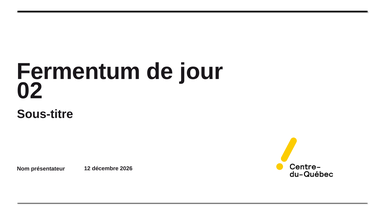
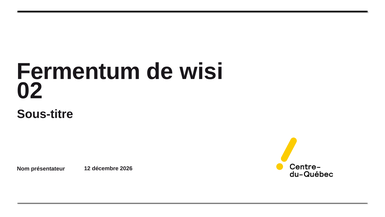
jour: jour -> wisi (201, 71)
